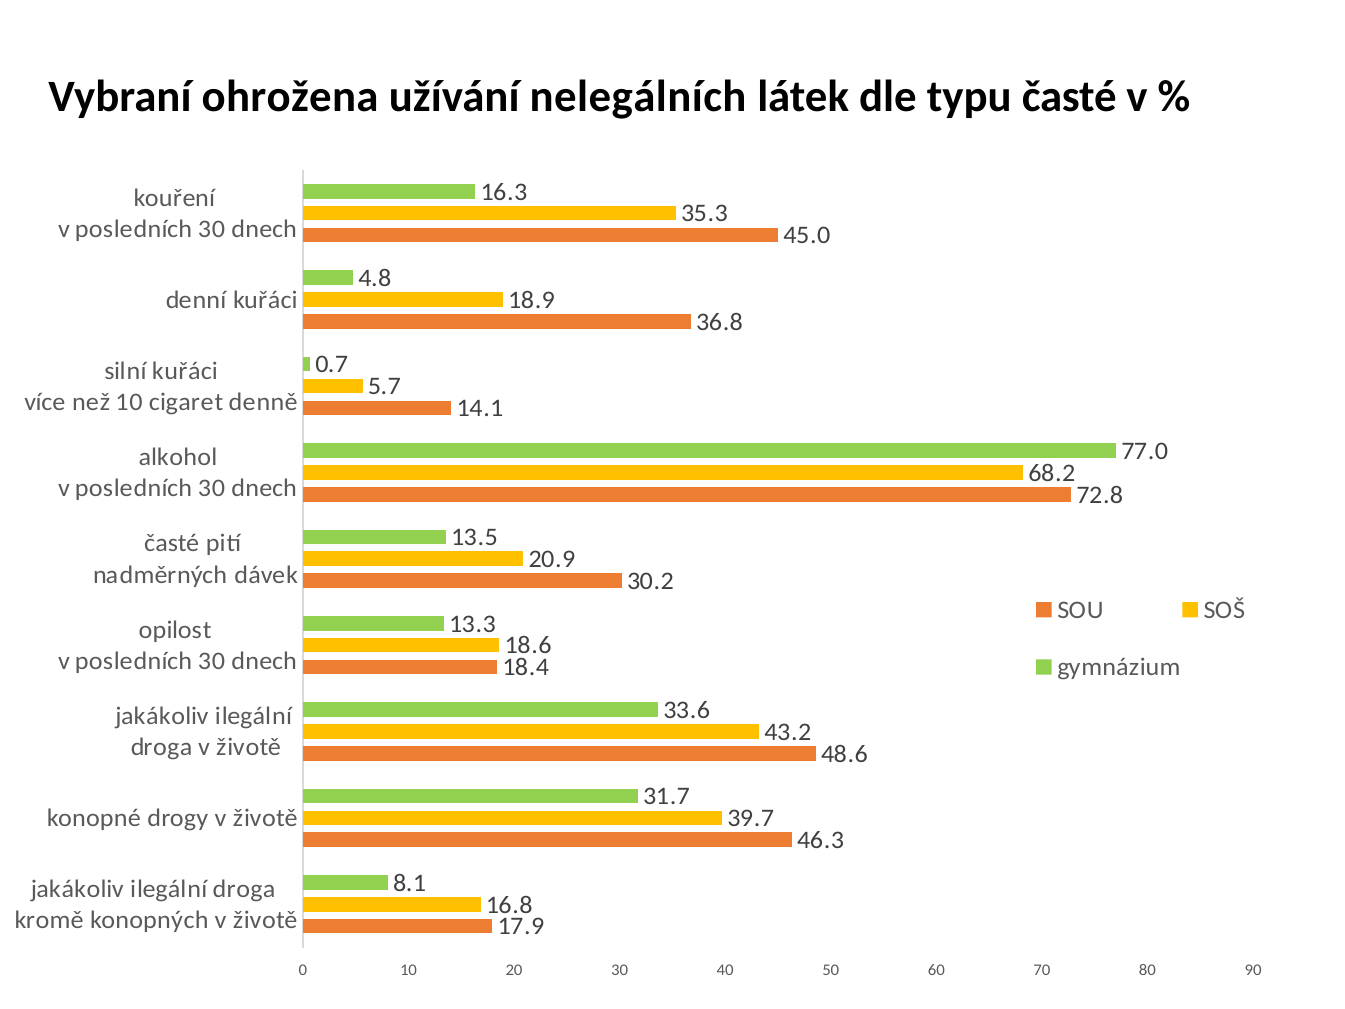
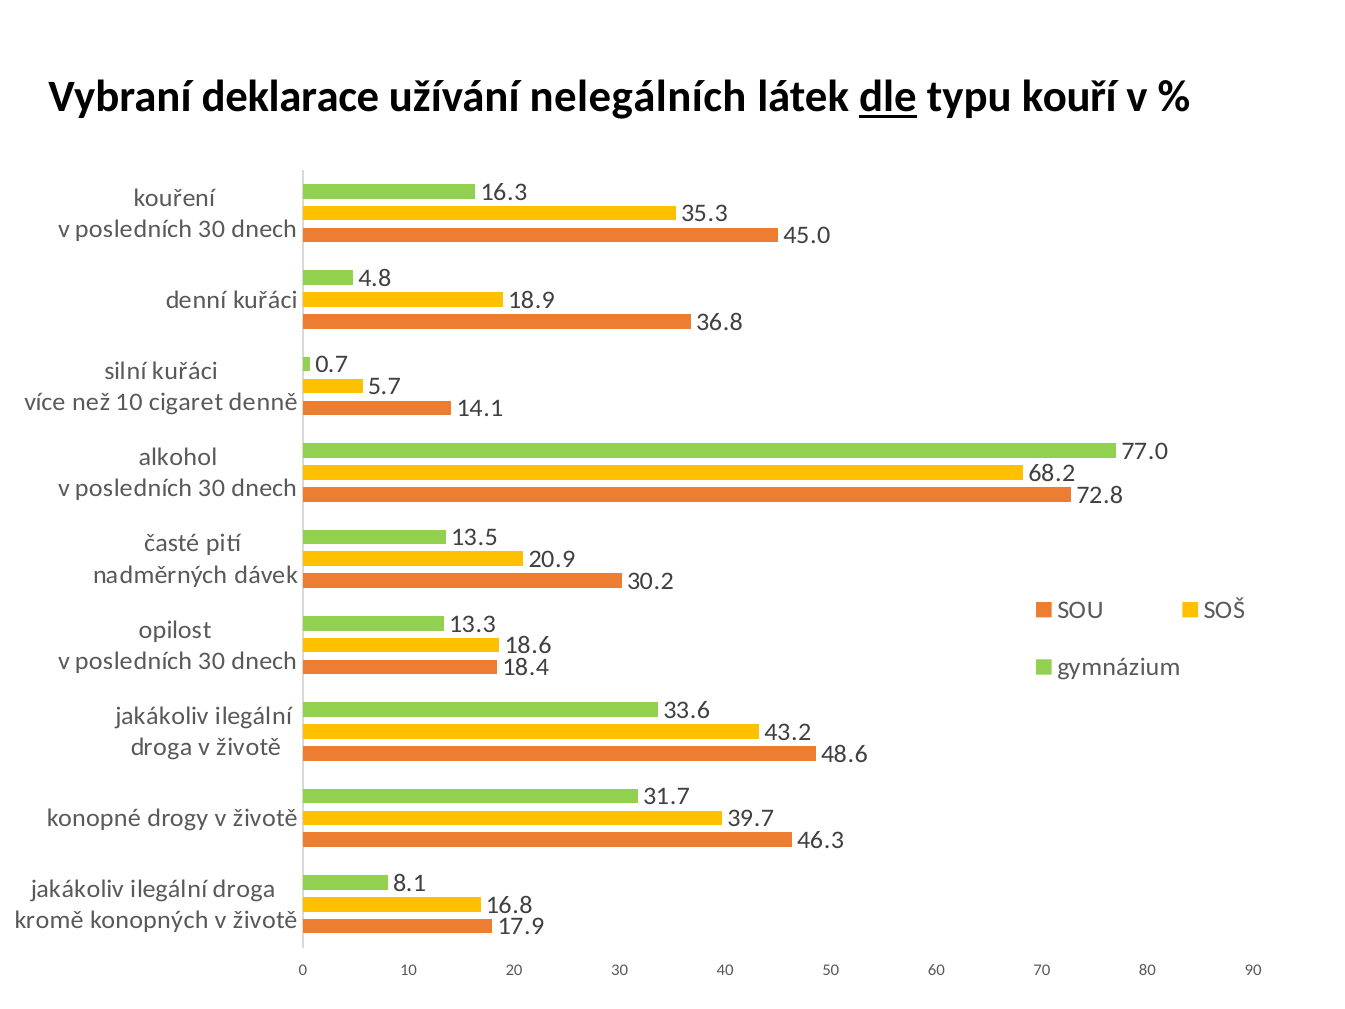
ohrožena: ohrožena -> deklarace (290, 97)
dle underline: none -> present (888, 97)
typu časté: časté -> kouří (1069, 97)
